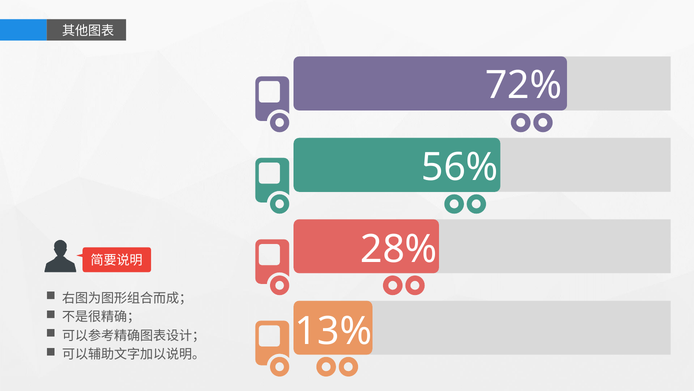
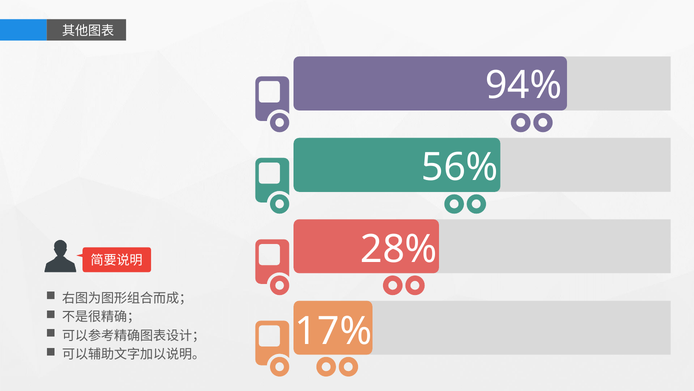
72%: 72% -> 94% (524, 85)
13%: 13% -> 17% (333, 331)
